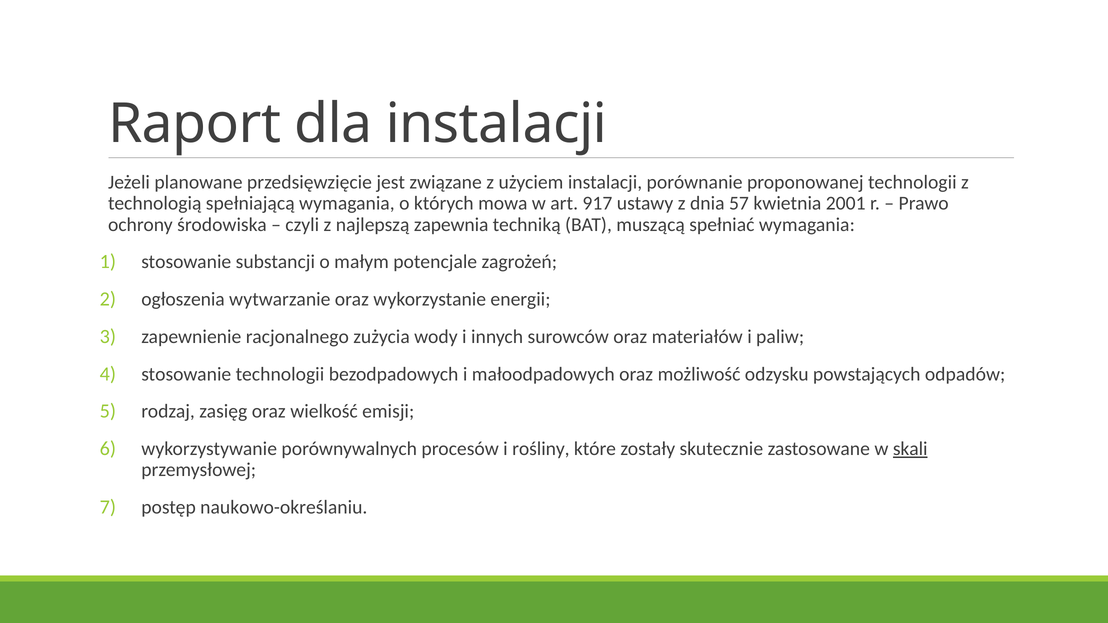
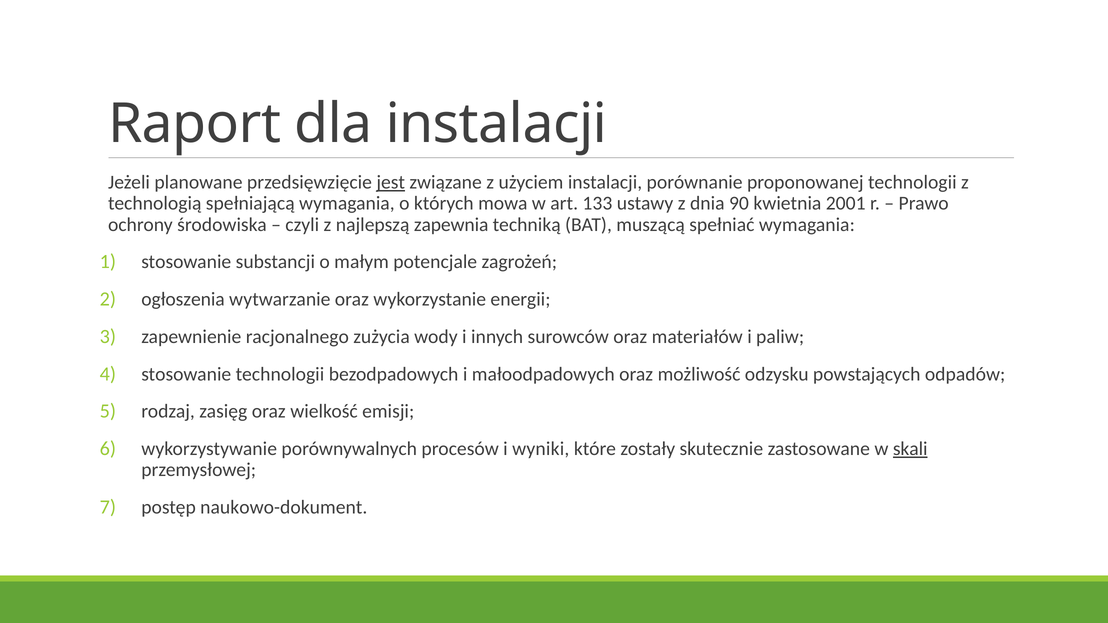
jest underline: none -> present (391, 182)
917: 917 -> 133 (597, 204)
57: 57 -> 90 (739, 204)
rośliny: rośliny -> wyniki (541, 449)
naukowo-określaniu: naukowo-określaniu -> naukowo-dokument (284, 507)
